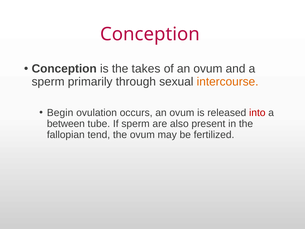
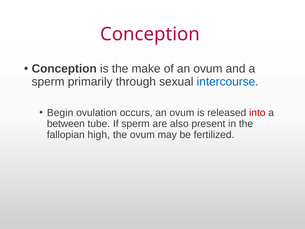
takes: takes -> make (146, 69)
intercourse colour: orange -> blue (228, 82)
tend: tend -> high (99, 135)
